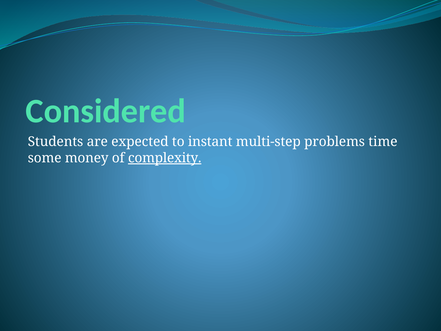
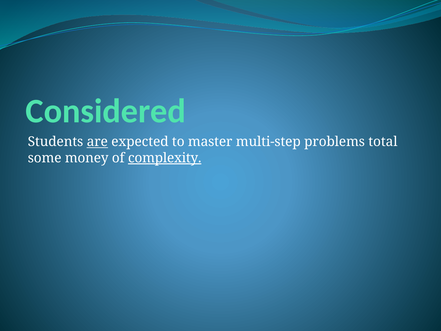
are underline: none -> present (97, 142)
instant: instant -> master (210, 142)
time: time -> total (383, 142)
